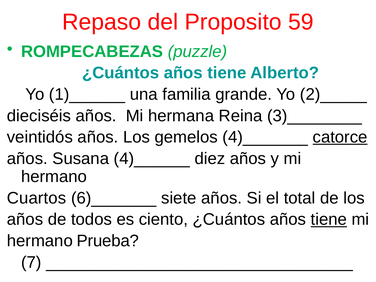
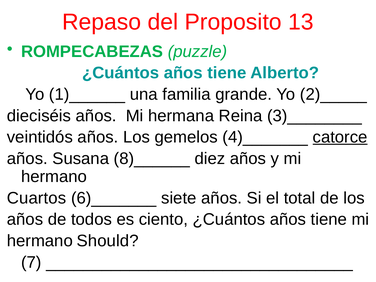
59: 59 -> 13 (301, 22)
4)______: 4)______ -> 8)______ (152, 159)
tiene underline: present -> none (329, 219)
Prueba: Prueba -> Should (108, 241)
